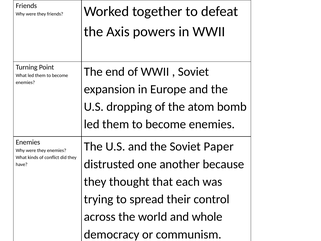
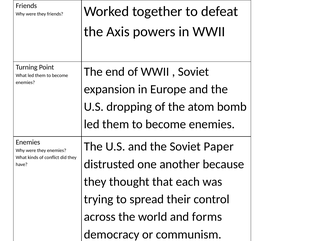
whole: whole -> forms (207, 217)
